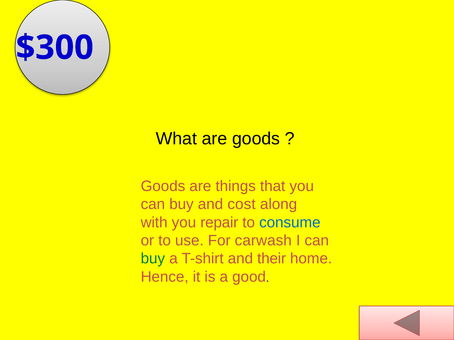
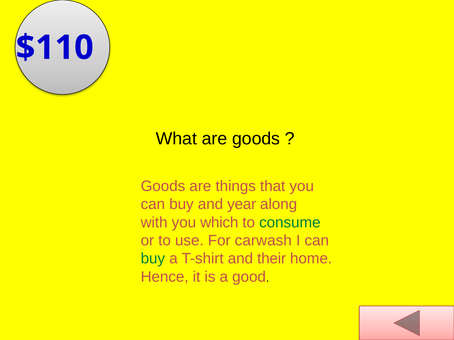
$300: $300 -> $110 (55, 48)
cost: cost -> year (242, 205)
repair: repair -> which (219, 223)
consume colour: blue -> green (290, 223)
